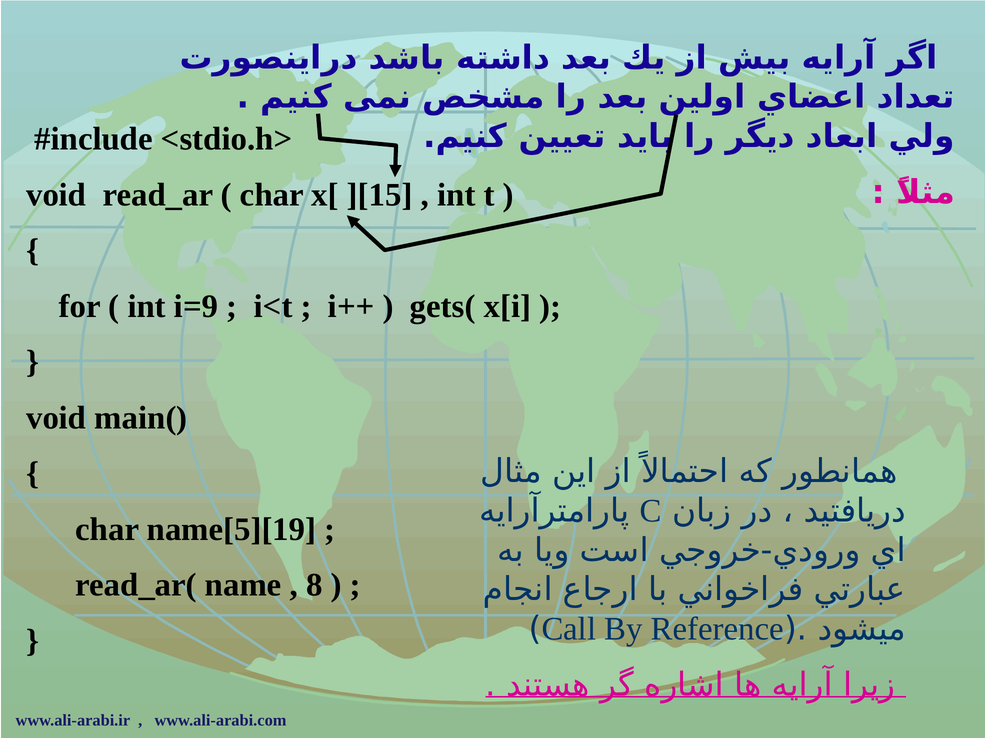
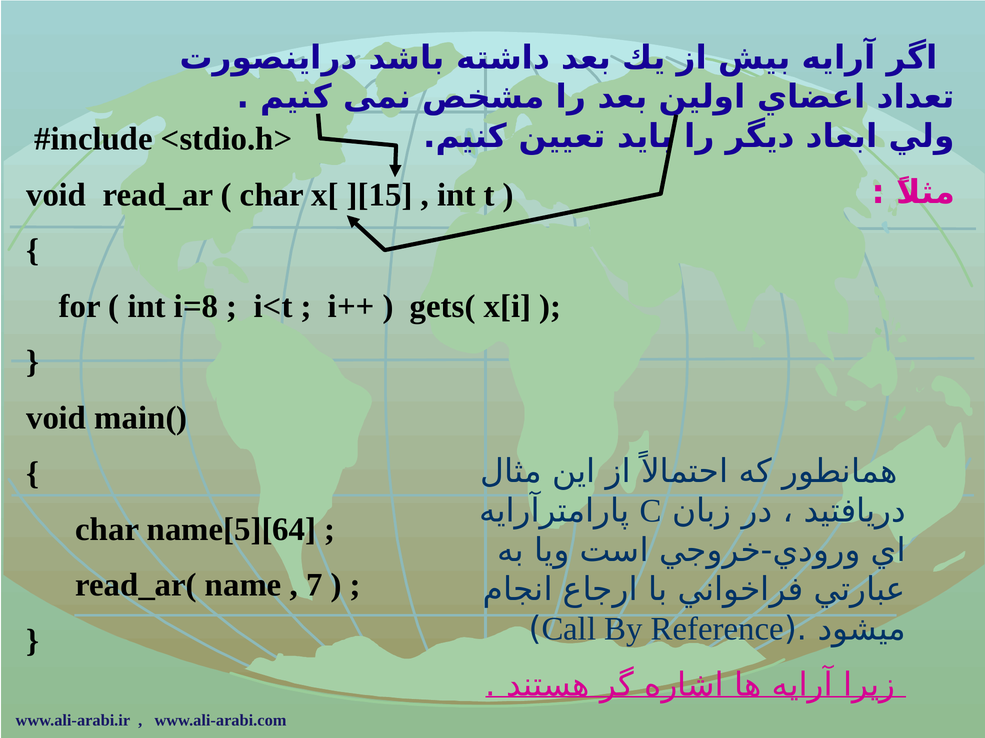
i=9: i=9 -> i=8 (196, 307)
name[5][19: name[5][19 -> name[5][64 (232, 530)
8: 8 -> 7 (314, 586)
